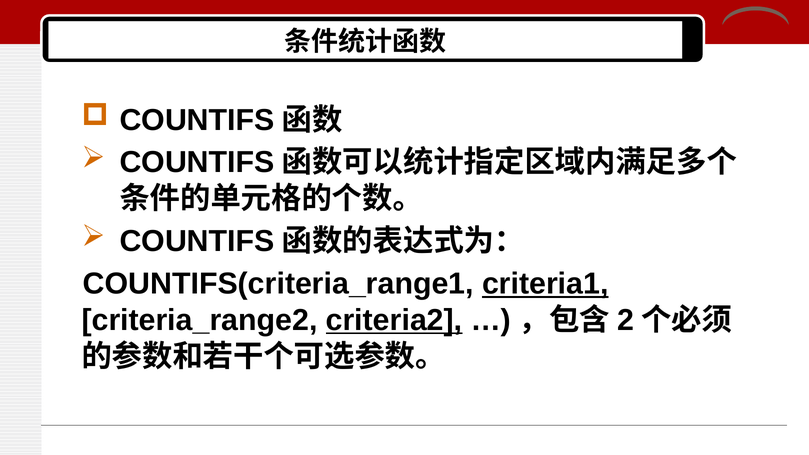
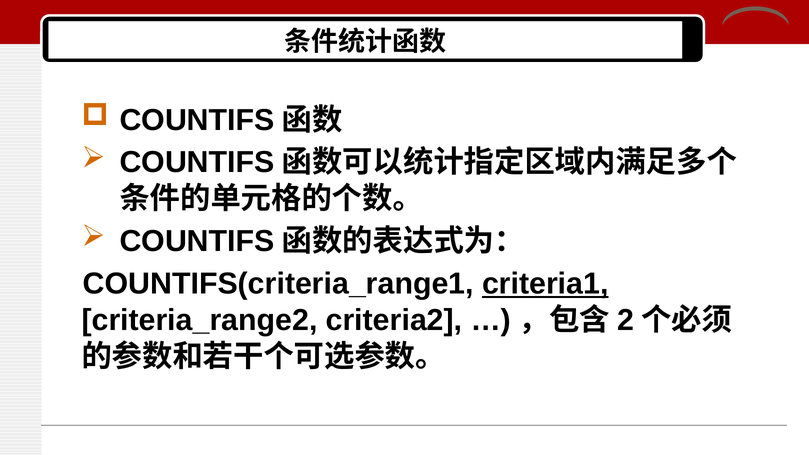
criteria2 underline: present -> none (394, 320)
